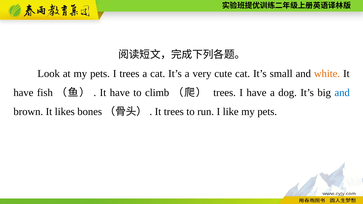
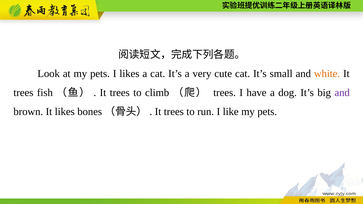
I trees: trees -> likes (129, 74)
have: have -> trees (23, 93)
have: have -> trees (120, 93)
and colour: blue -> purple (342, 93)
